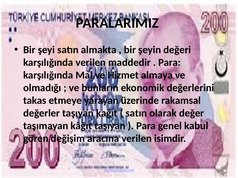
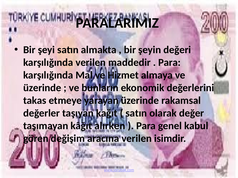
olmadığı: olmadığı -> üzerinde (42, 88)
kâğıt taşıyan: taşıyan -> alırken (110, 126)
